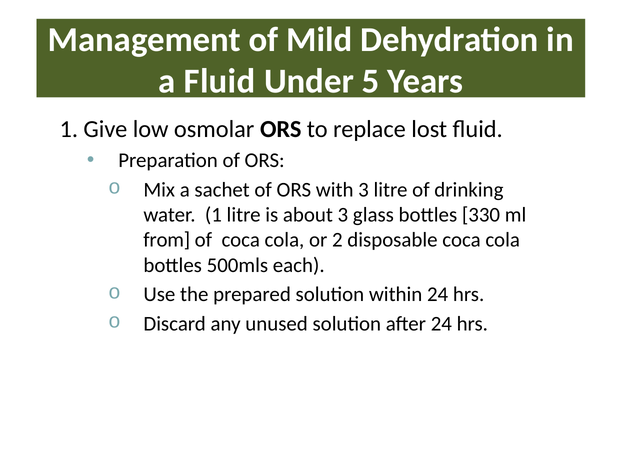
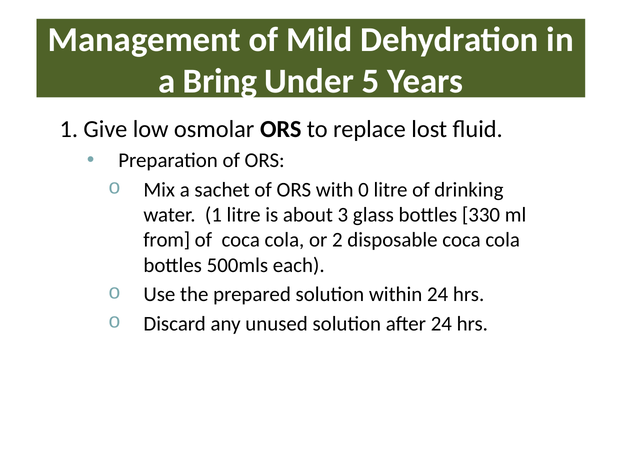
a Fluid: Fluid -> Bring (220, 81)
with 3: 3 -> 0 (364, 189)
